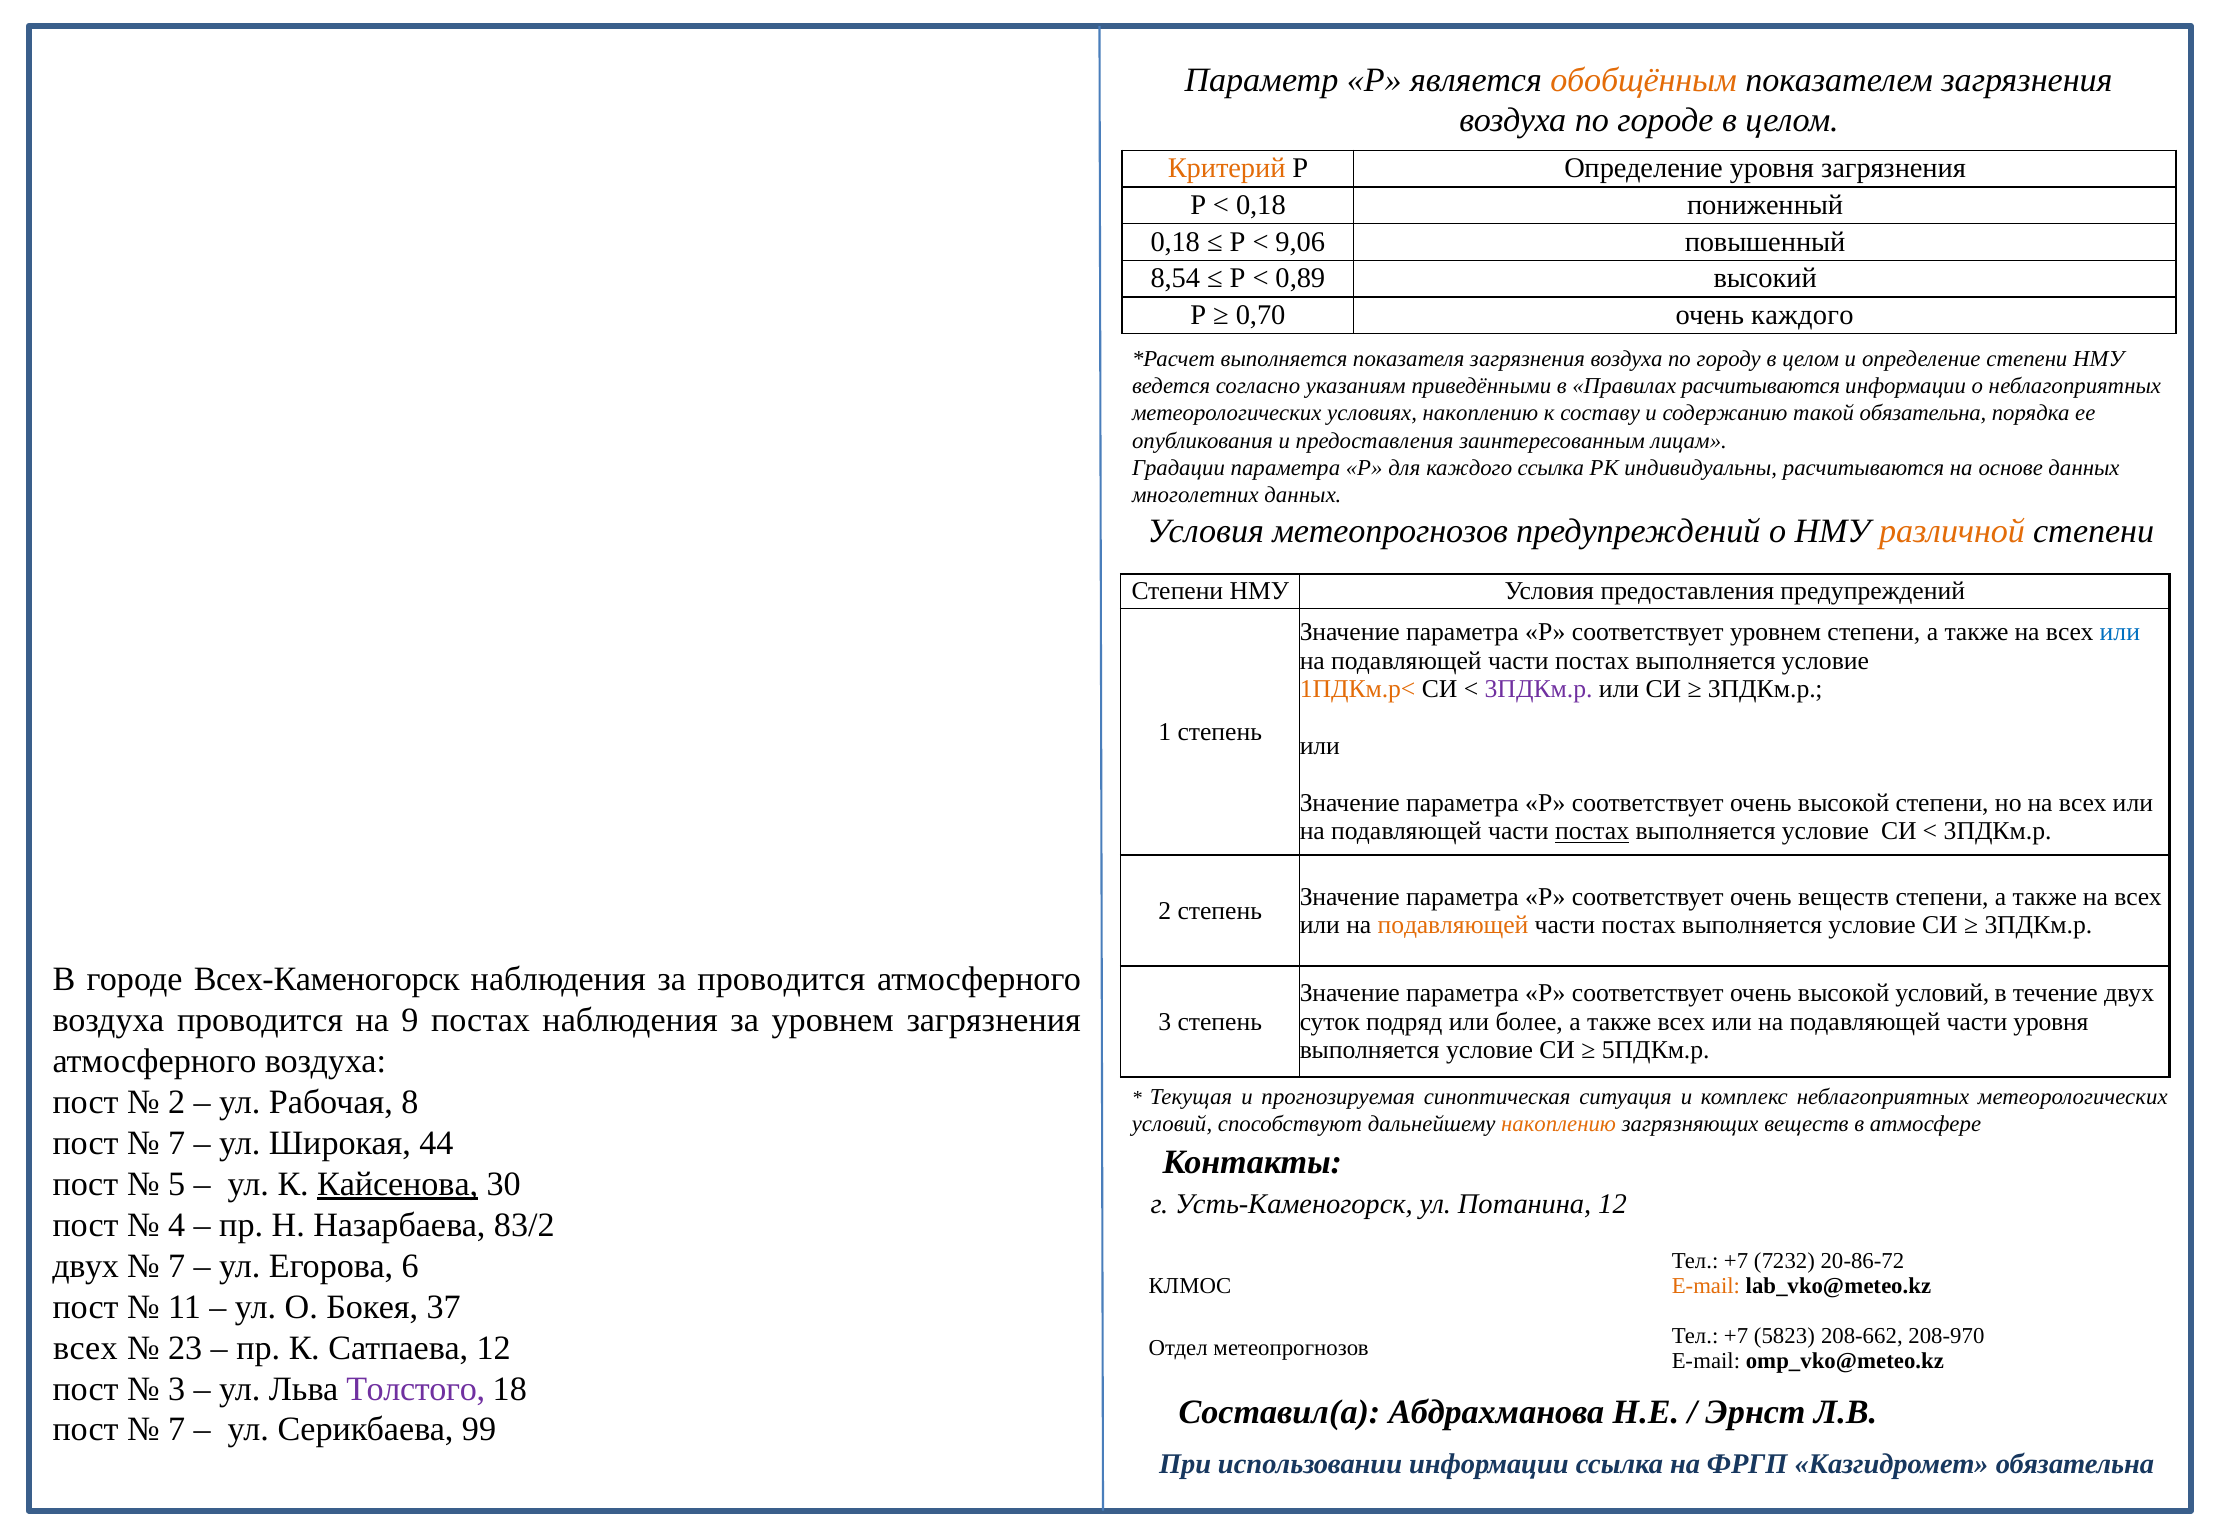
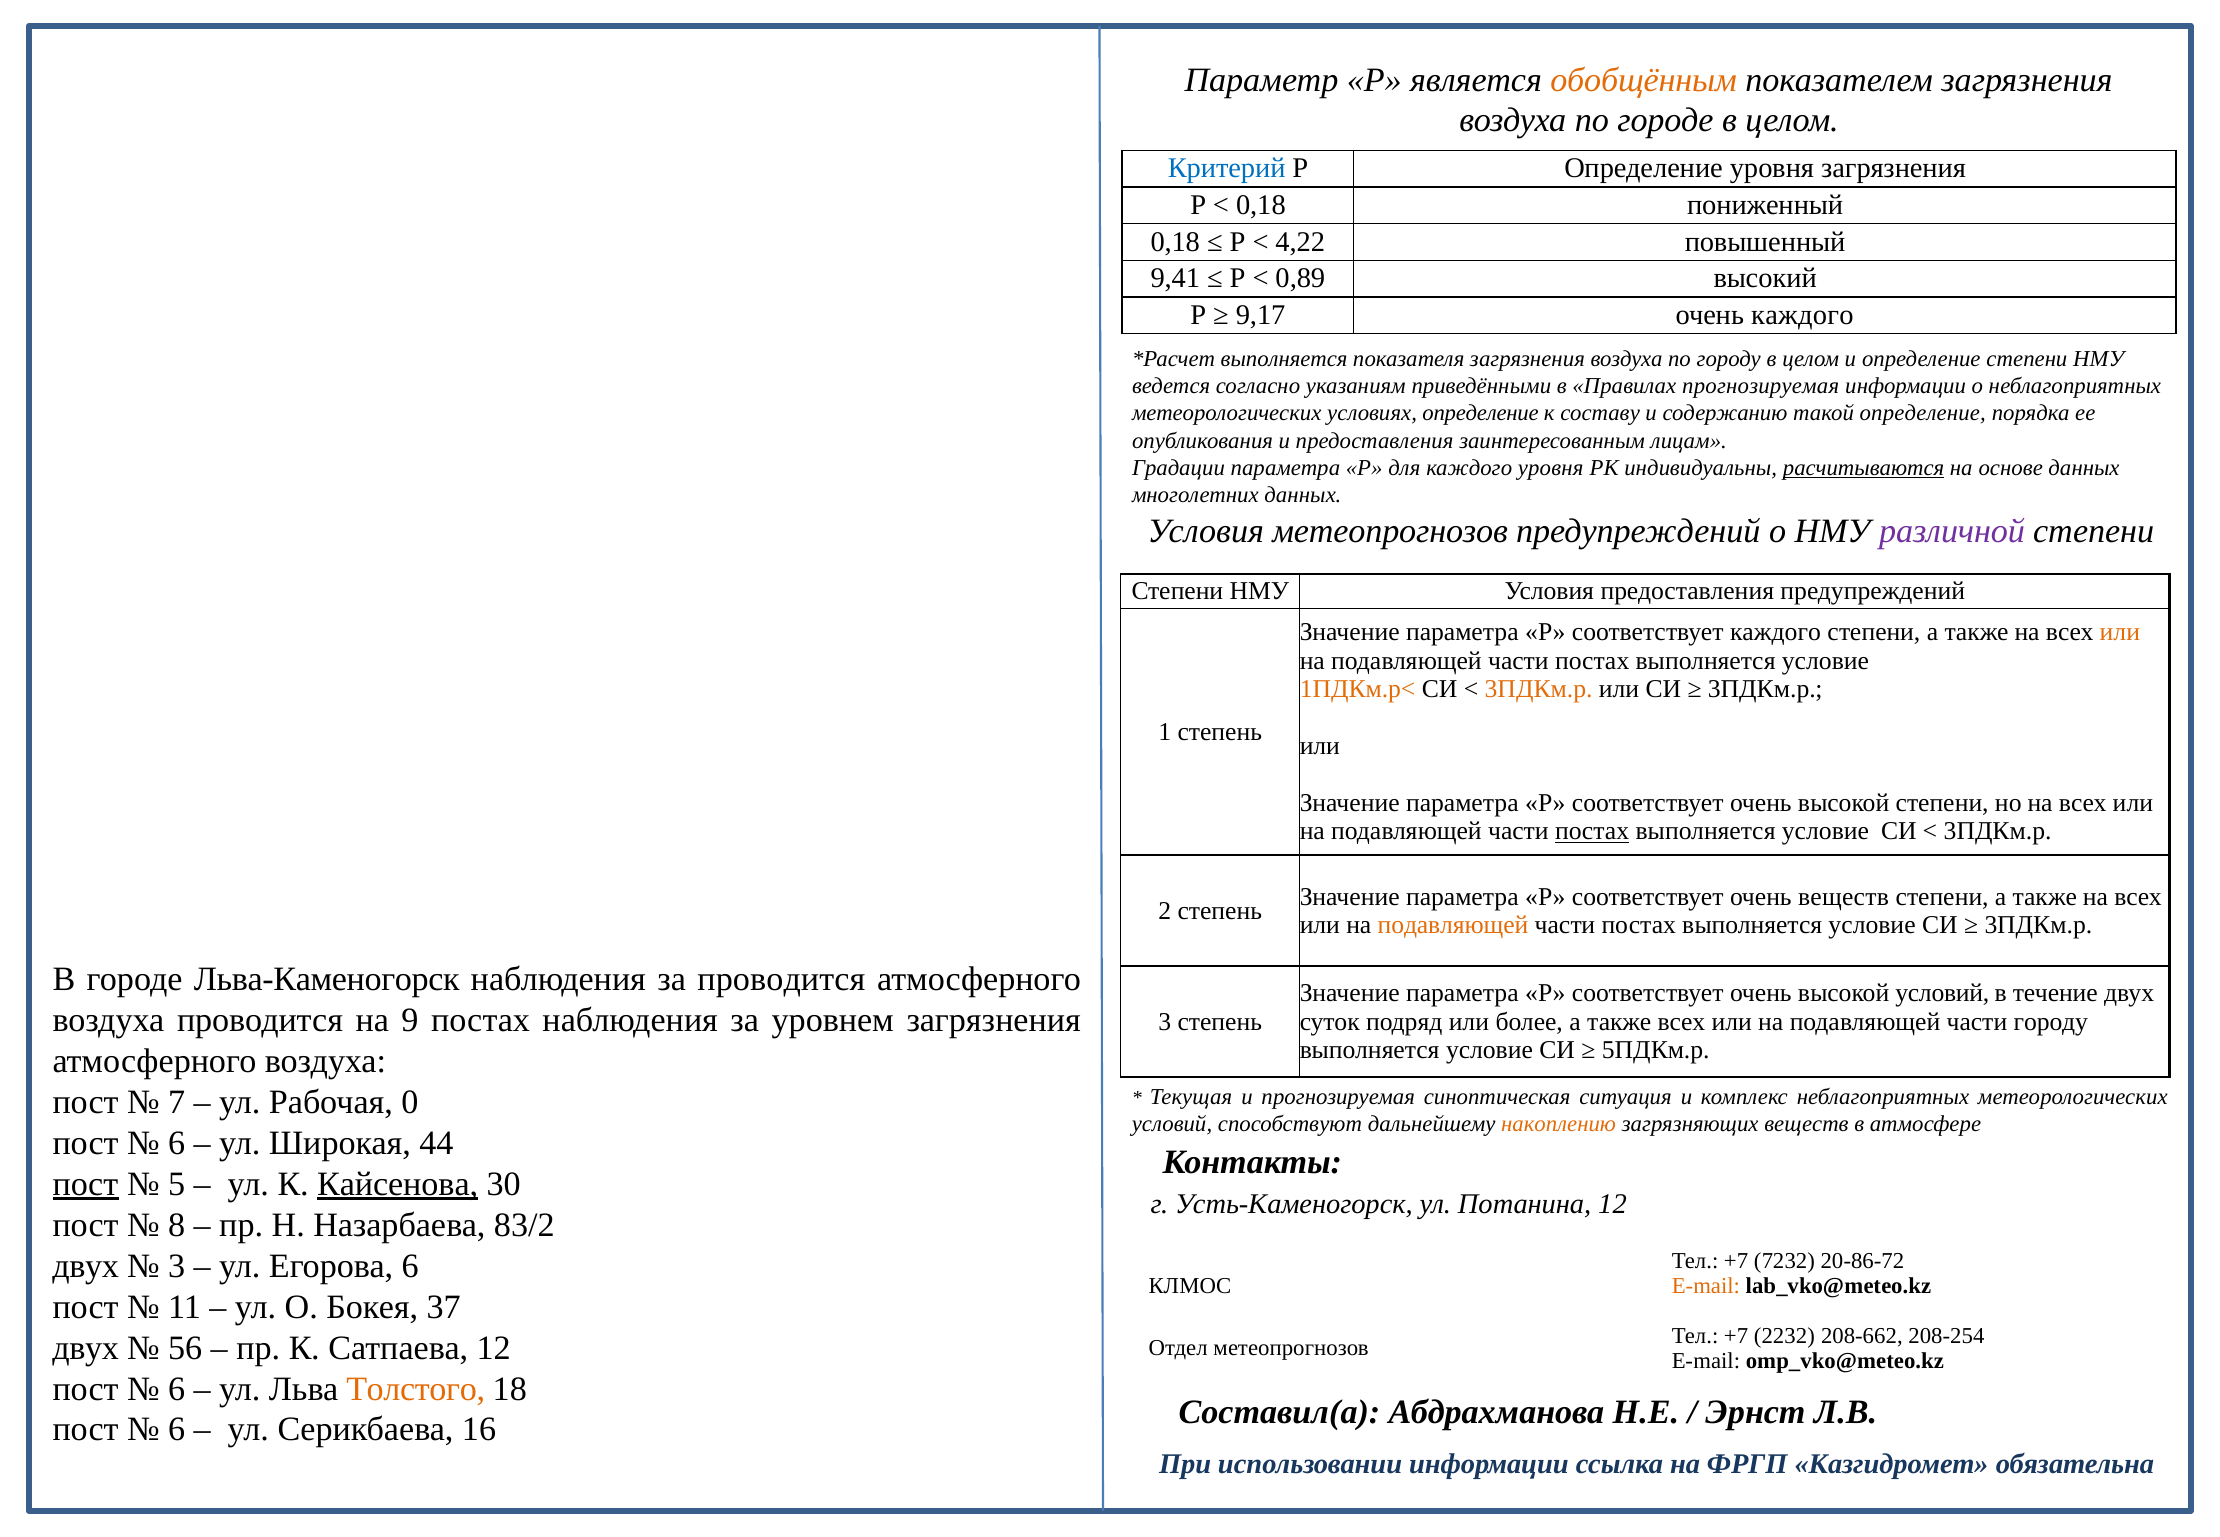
Критерий colour: orange -> blue (1227, 168)
9,06: 9,06 -> 4,22 (1300, 242)
8,54: 8,54 -> 9,41 (1175, 278)
0,70: 0,70 -> 9,17 (1261, 315)
Правилах расчитываются: расчитываются -> прогнозируемая (1761, 386)
условиях накоплению: накоплению -> определение (1481, 413)
такой обязательна: обязательна -> определение (1923, 413)
каждого ссылка: ссылка -> уровня (1551, 468)
расчитываются underline: none -> present (1864, 468)
различной colour: orange -> purple (1952, 531)
соответствует уровнем: уровнем -> каждого (1775, 632)
или colour: blue -> orange (2120, 632)
3ПДКм.р colour: purple -> orange (1539, 689)
Всех-Каменогорск: Всех-Каменогорск -> Льва-Каменогорск (327, 979)
части уровня: уровня -> городу (2051, 1022)
2: 2 -> 7 (177, 1102)
8: 8 -> 0 (410, 1102)
7: 7 -> 6 (177, 1143)
пост underline: none -> present (85, 1184)
4: 4 -> 8 (177, 1225)
7: 7 -> 3 (177, 1266)
5823: 5823 -> 2232 (1784, 1336)
208-970: 208-970 -> 208-254 (1946, 1336)
всех: всех -> двух (86, 1348)
23: 23 -> 56 (185, 1348)
3: 3 -> 6 (177, 1389)
Толстого colour: purple -> orange (416, 1389)
7: 7 -> 6 (177, 1430)
99: 99 -> 16 (479, 1430)
